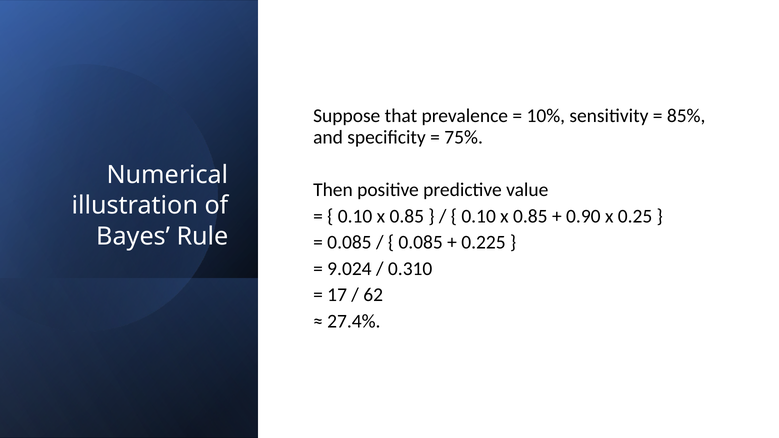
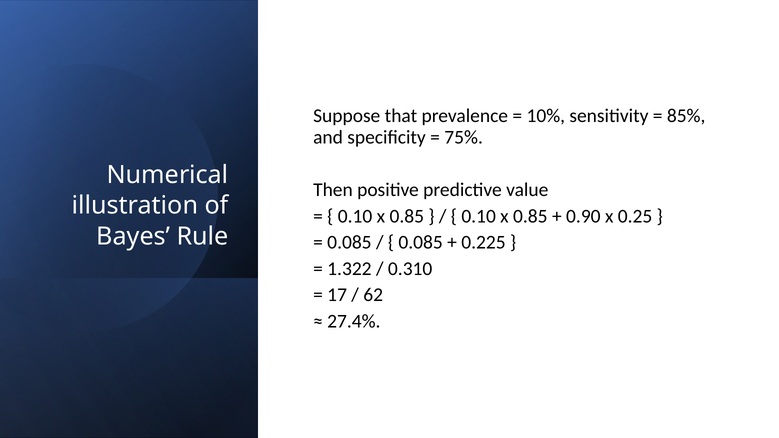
9.024: 9.024 -> 1.322 (349, 269)
